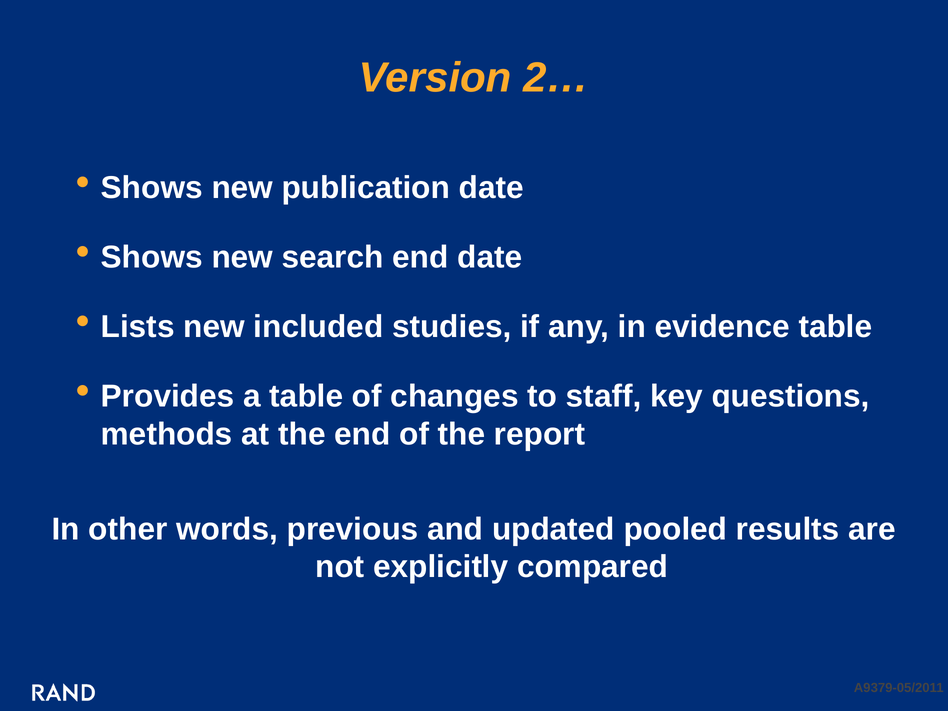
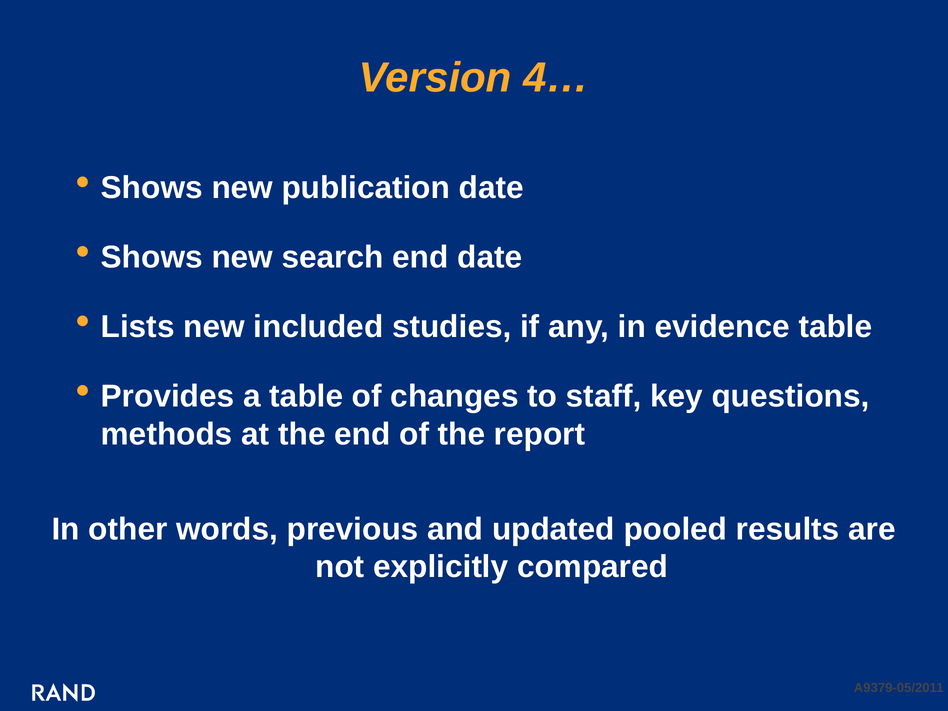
2…: 2… -> 4… (556, 78)
